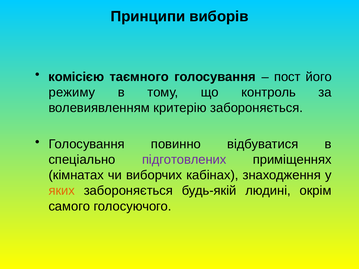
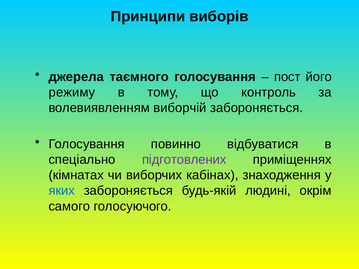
комісією: комісією -> джерела (76, 77)
критерію: критерію -> виборчій (180, 108)
яких colour: orange -> blue (62, 191)
